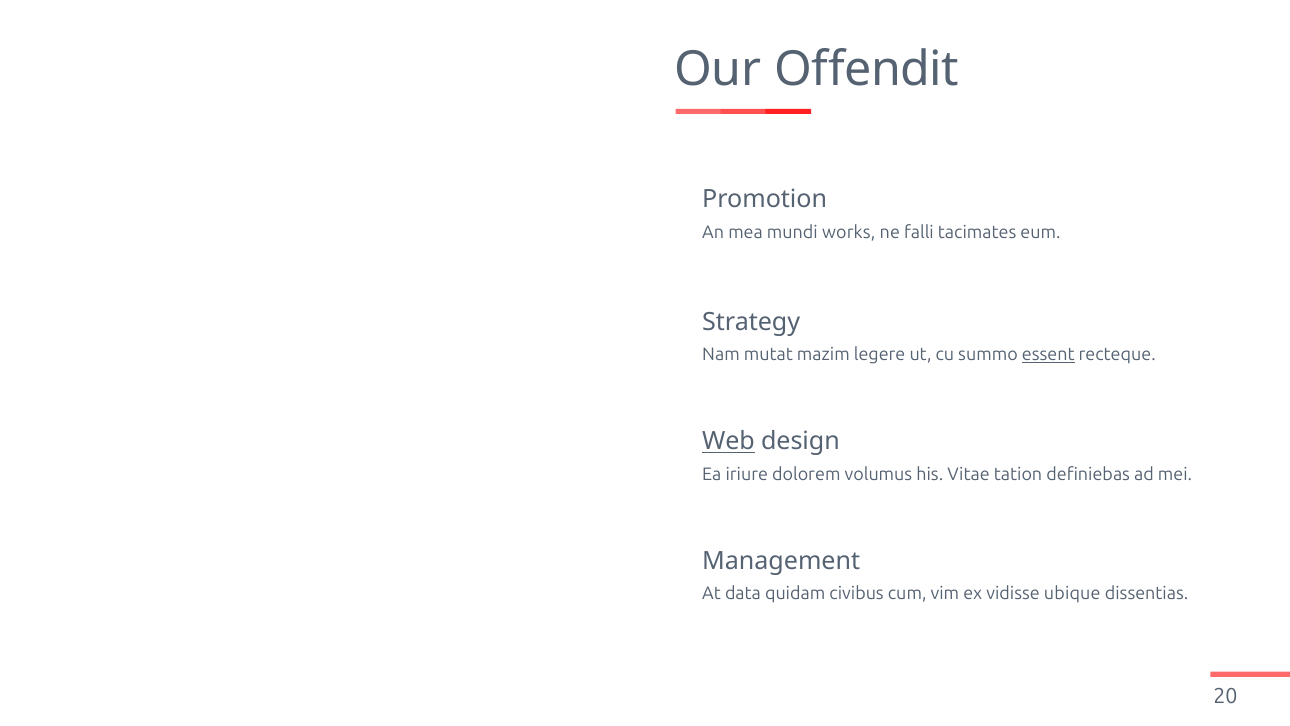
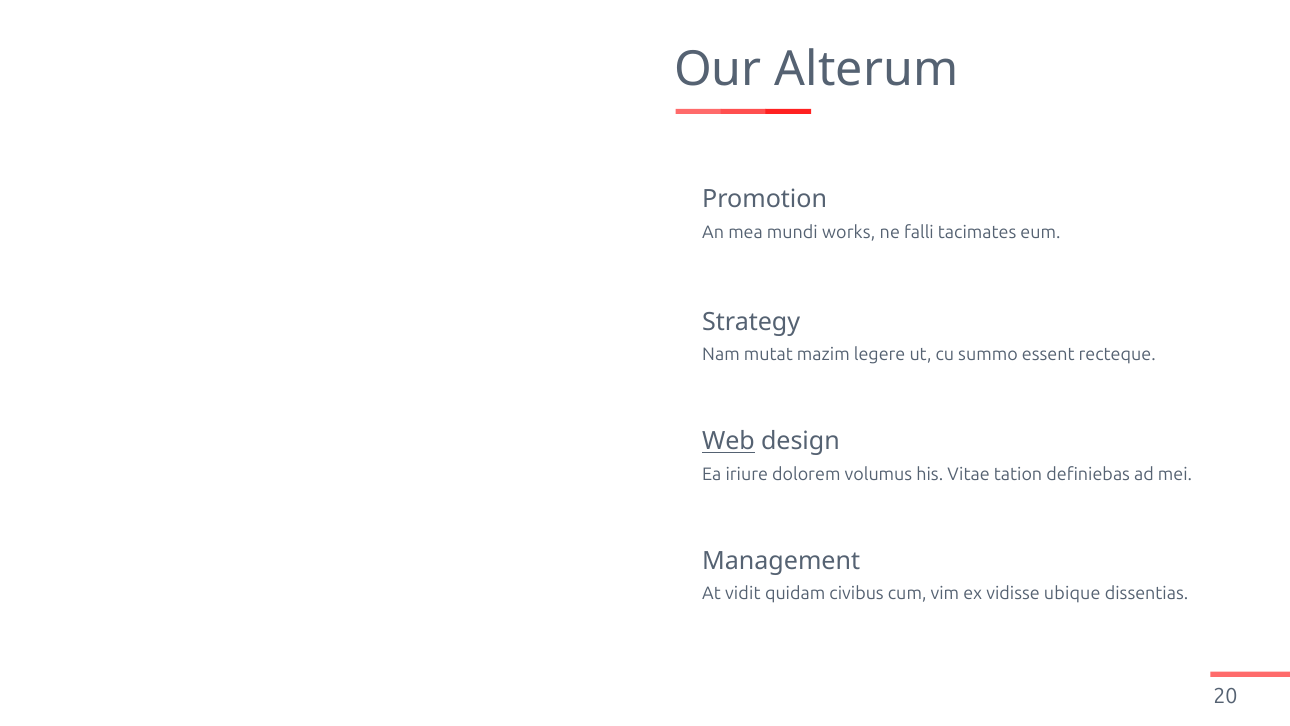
Offendit: Offendit -> Alterum (867, 69)
essent underline: present -> none (1048, 355)
data: data -> vidit (743, 593)
